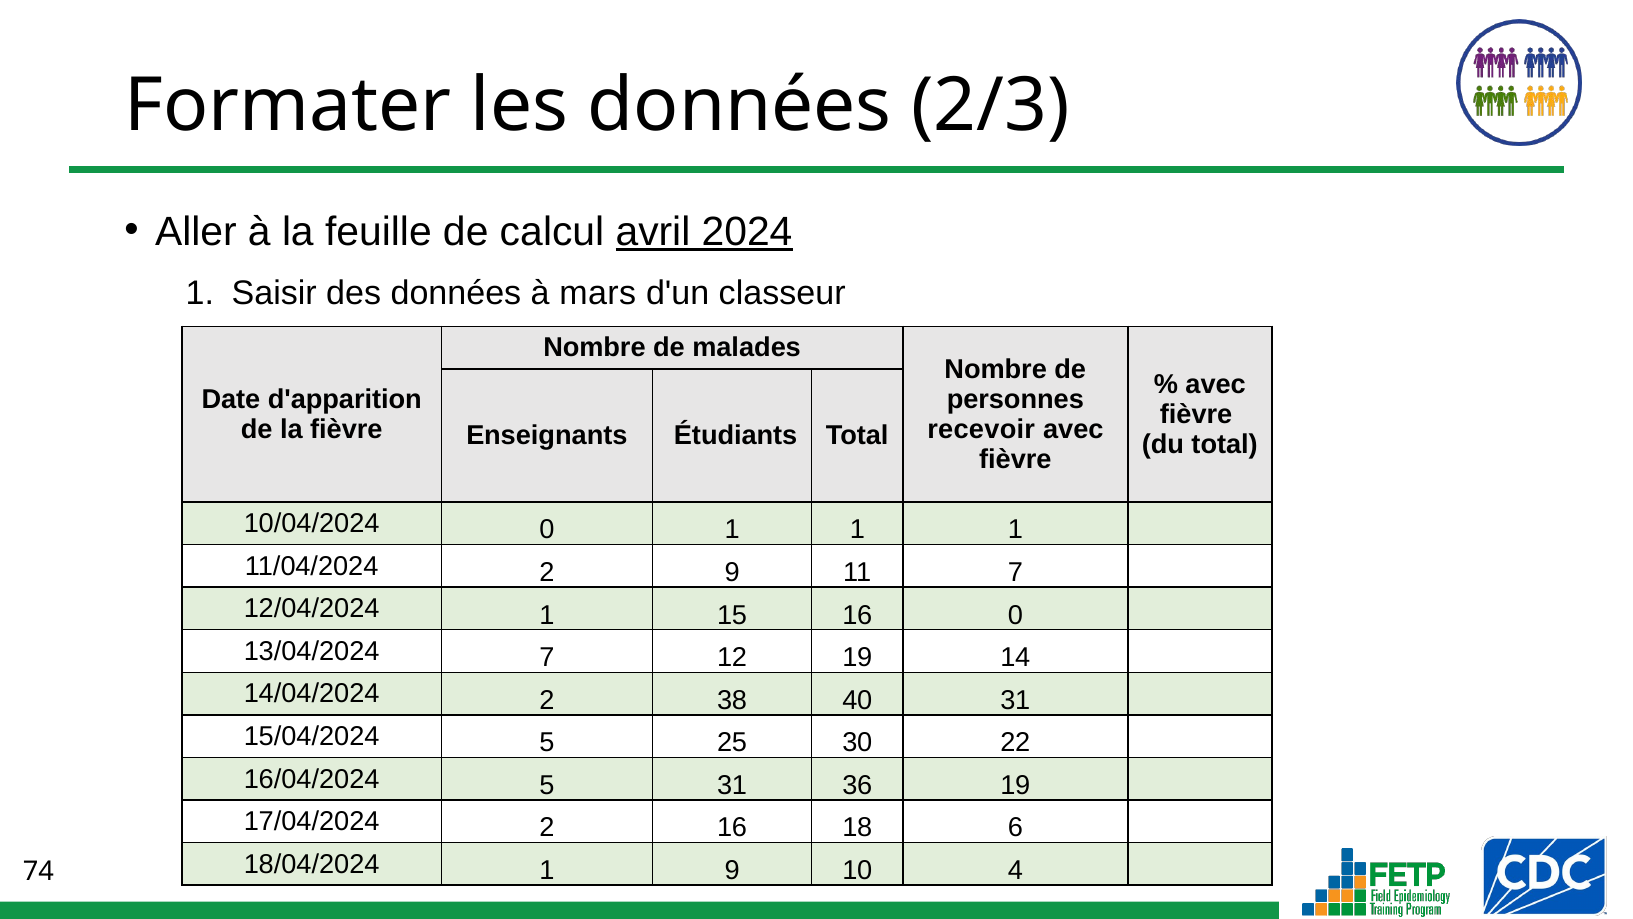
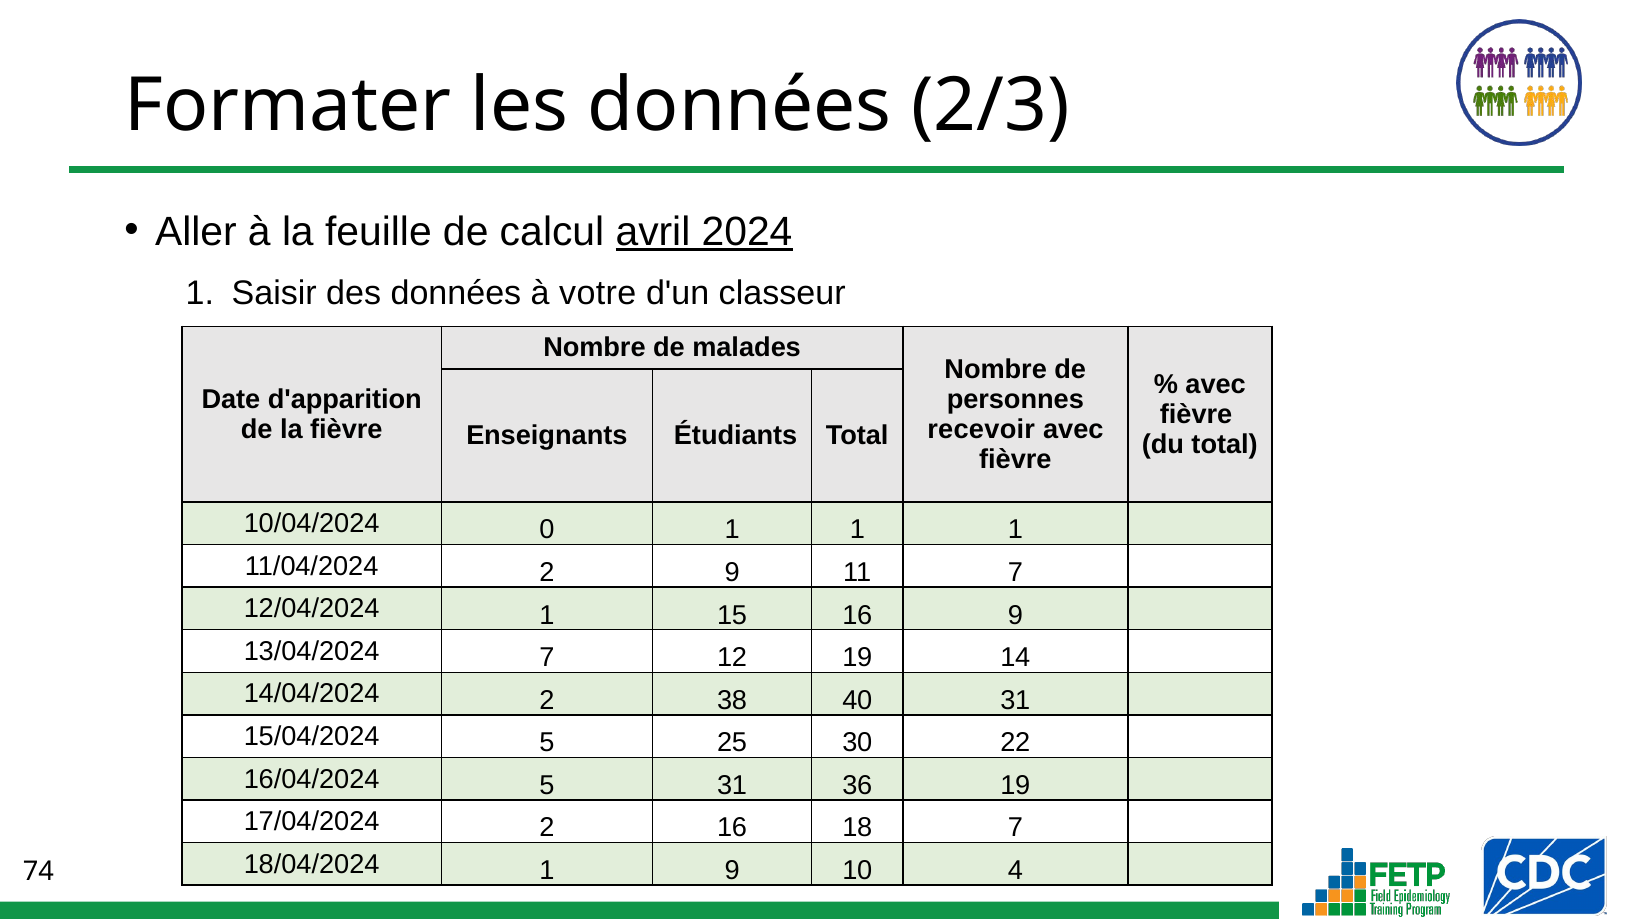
mars: mars -> votre (598, 293)
16 0: 0 -> 9 (1015, 615)
18 6: 6 -> 7 (1015, 827)
